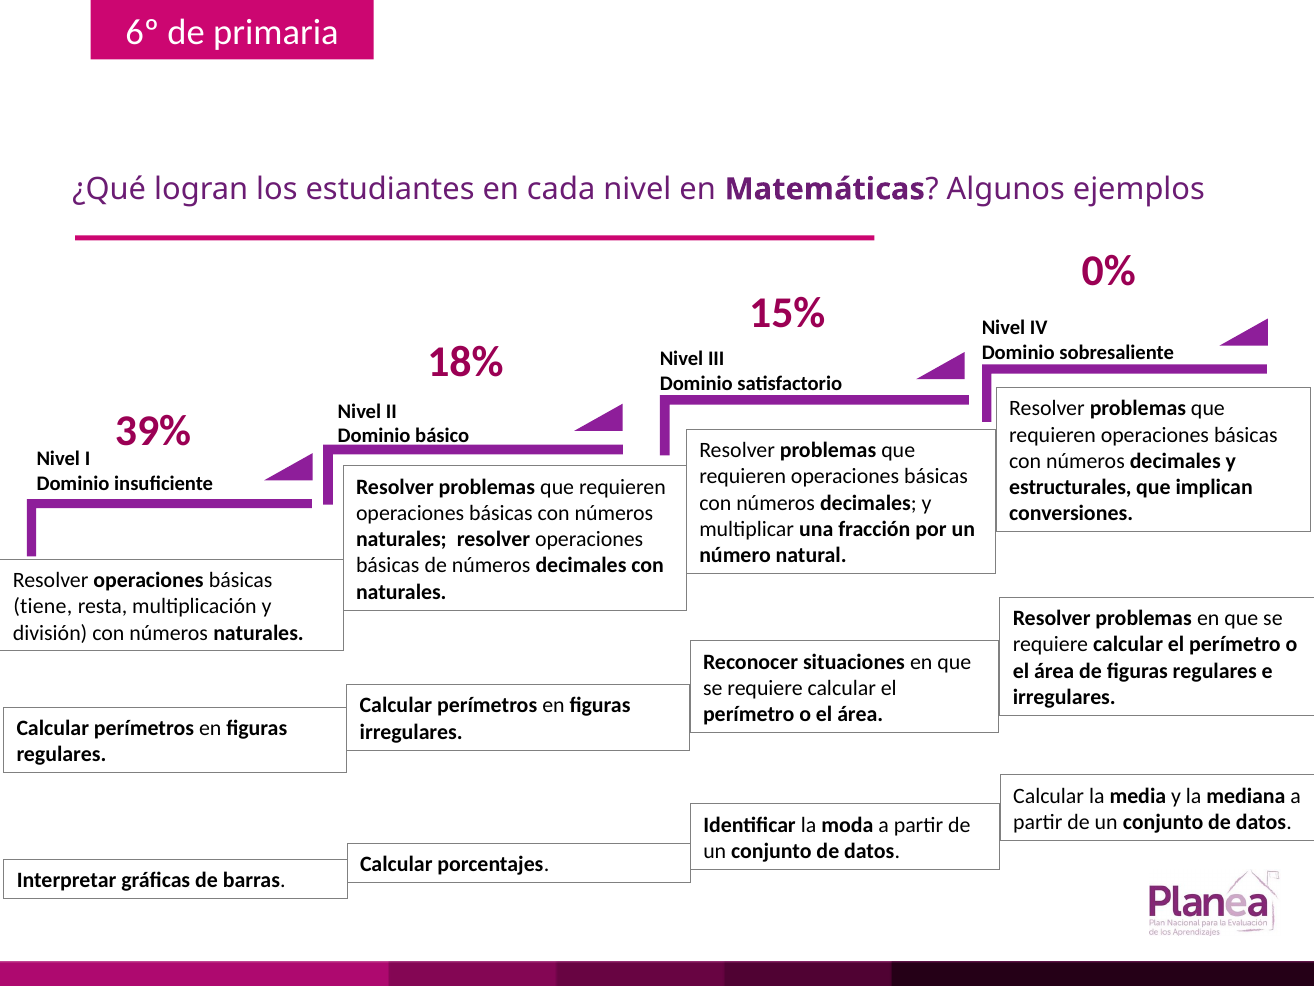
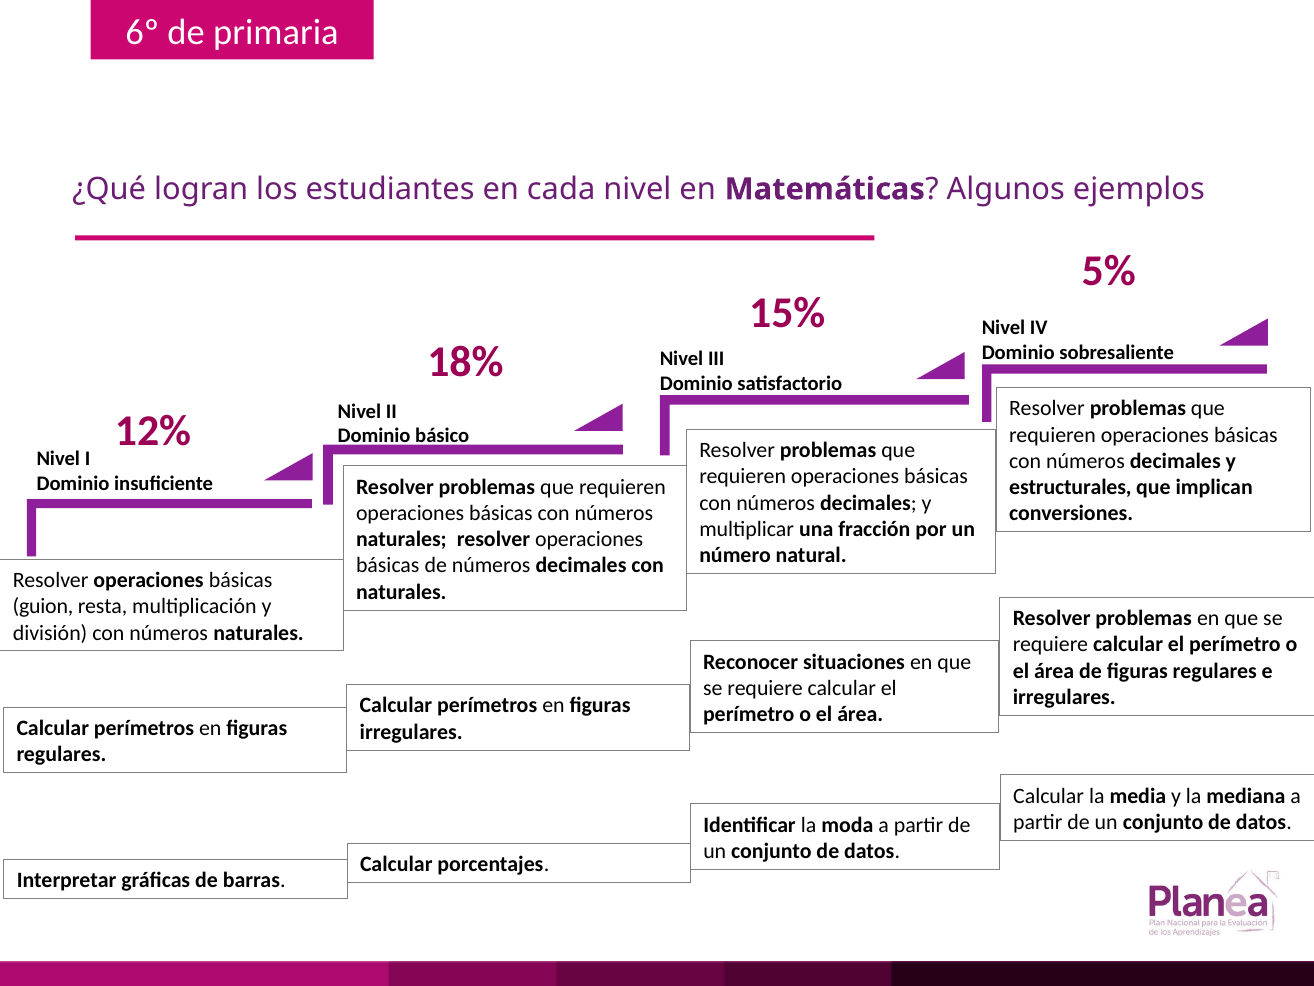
0%: 0% -> 5% (1109, 271)
39%: 39% -> 12% (153, 431)
tiene: tiene -> guion (43, 606)
